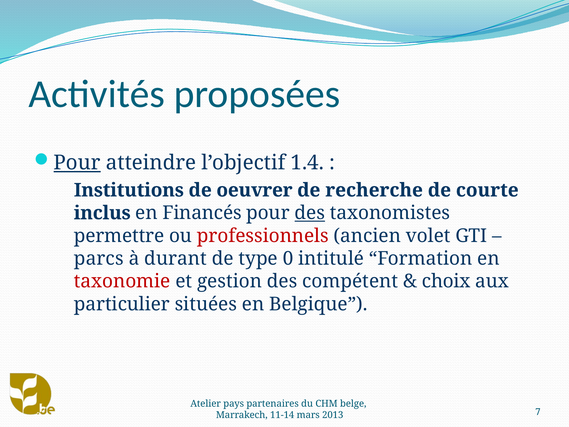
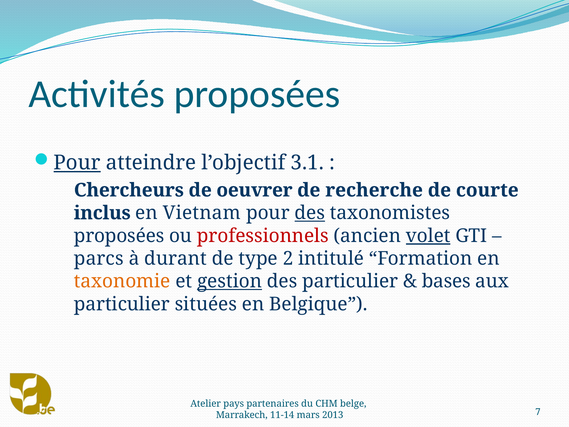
1.4: 1.4 -> 3.1 (307, 163)
Institutions: Institutions -> Chercheurs (129, 190)
Financés: Financés -> Vietnam (202, 213)
permettre: permettre -> proposées (119, 236)
volet underline: none -> present (428, 236)
0: 0 -> 2 (288, 258)
taxonomie colour: red -> orange (122, 281)
gestion underline: none -> present (230, 281)
des compétent: compétent -> particulier (350, 281)
choix: choix -> bases (446, 281)
